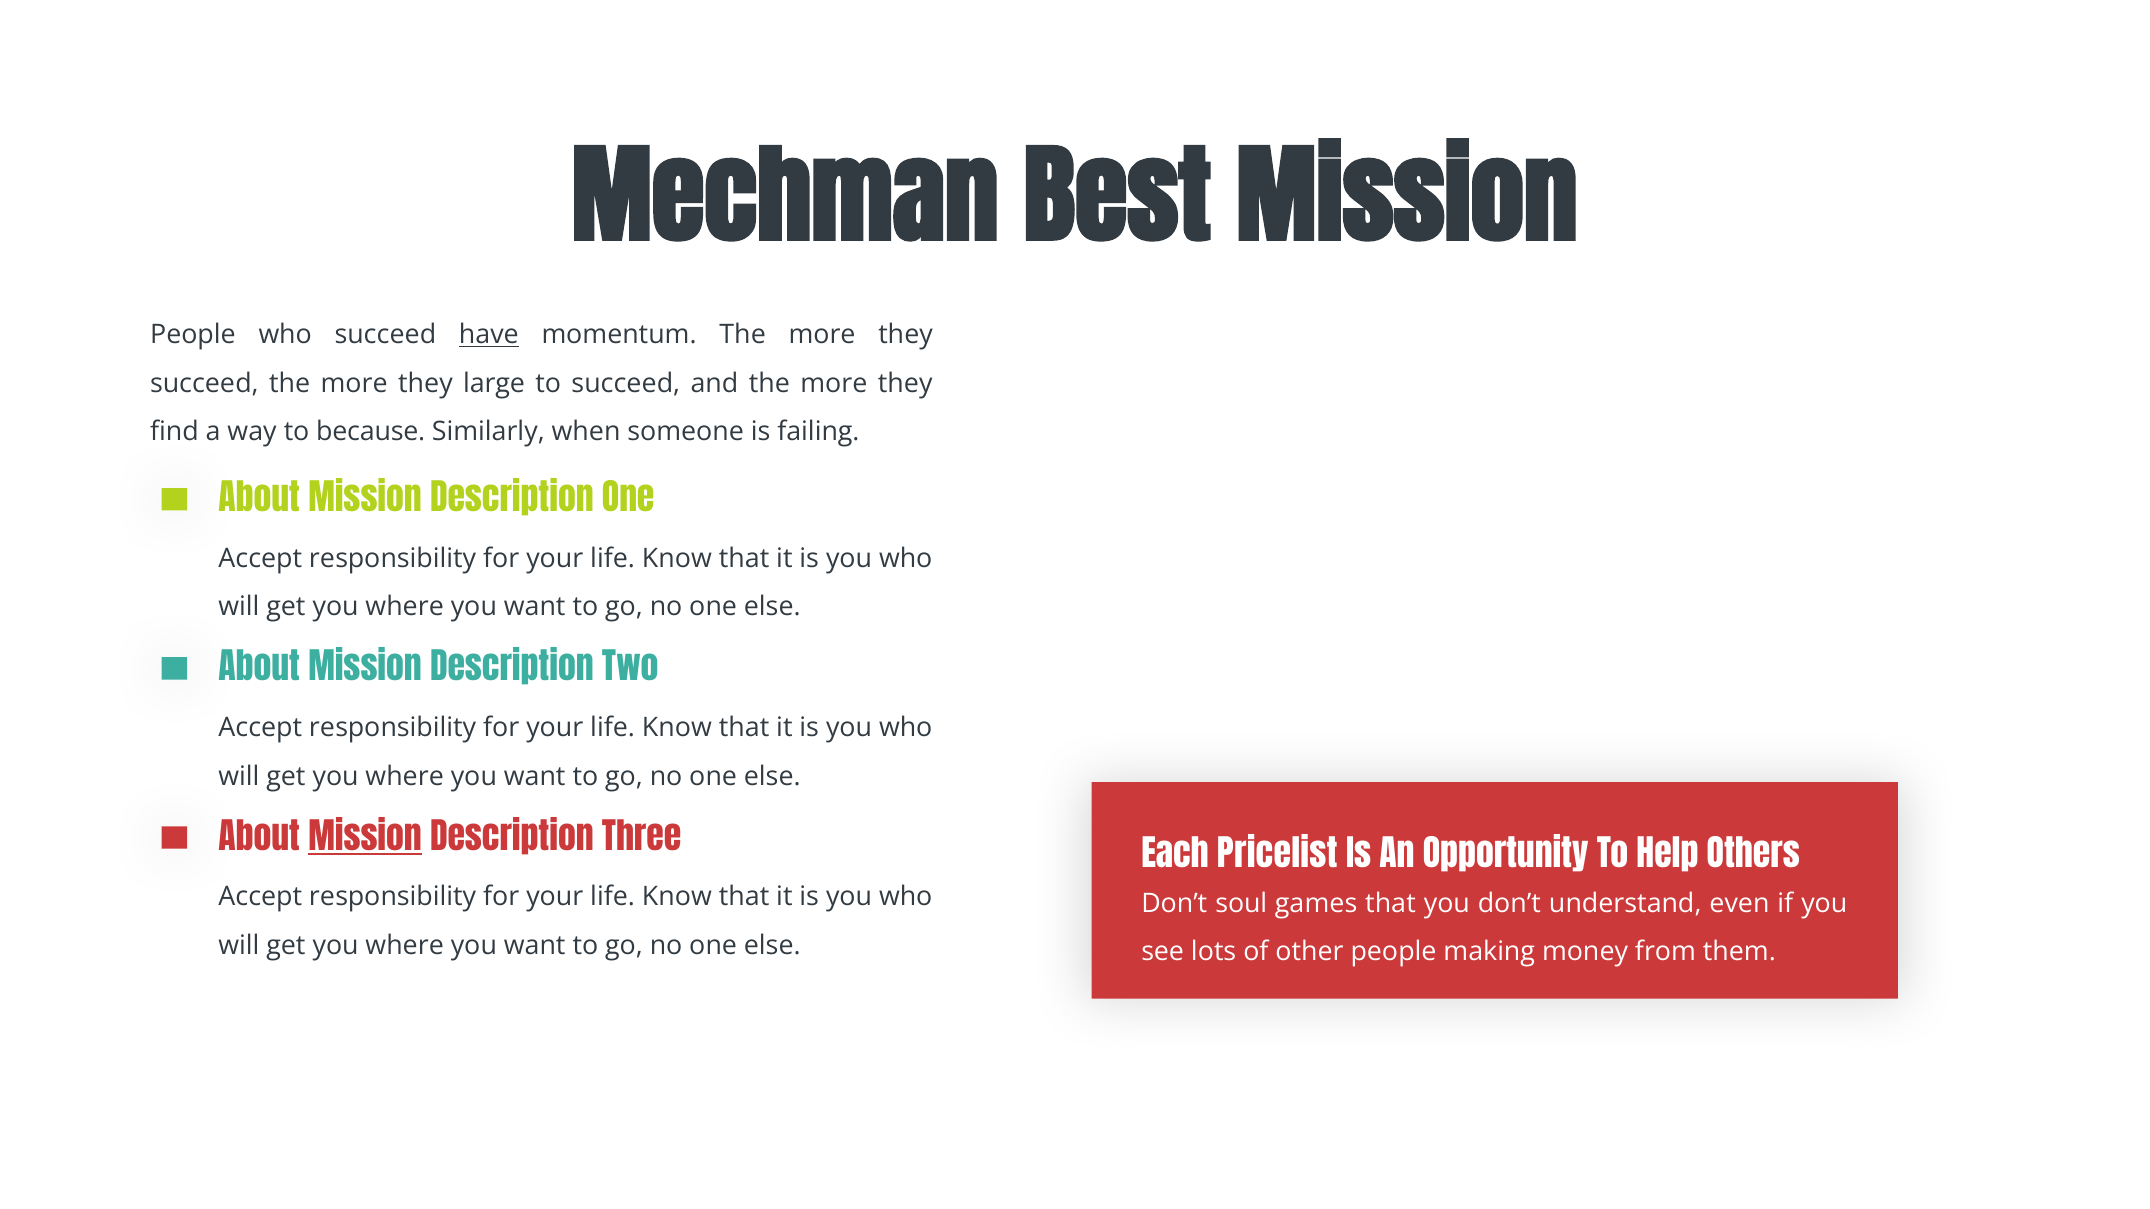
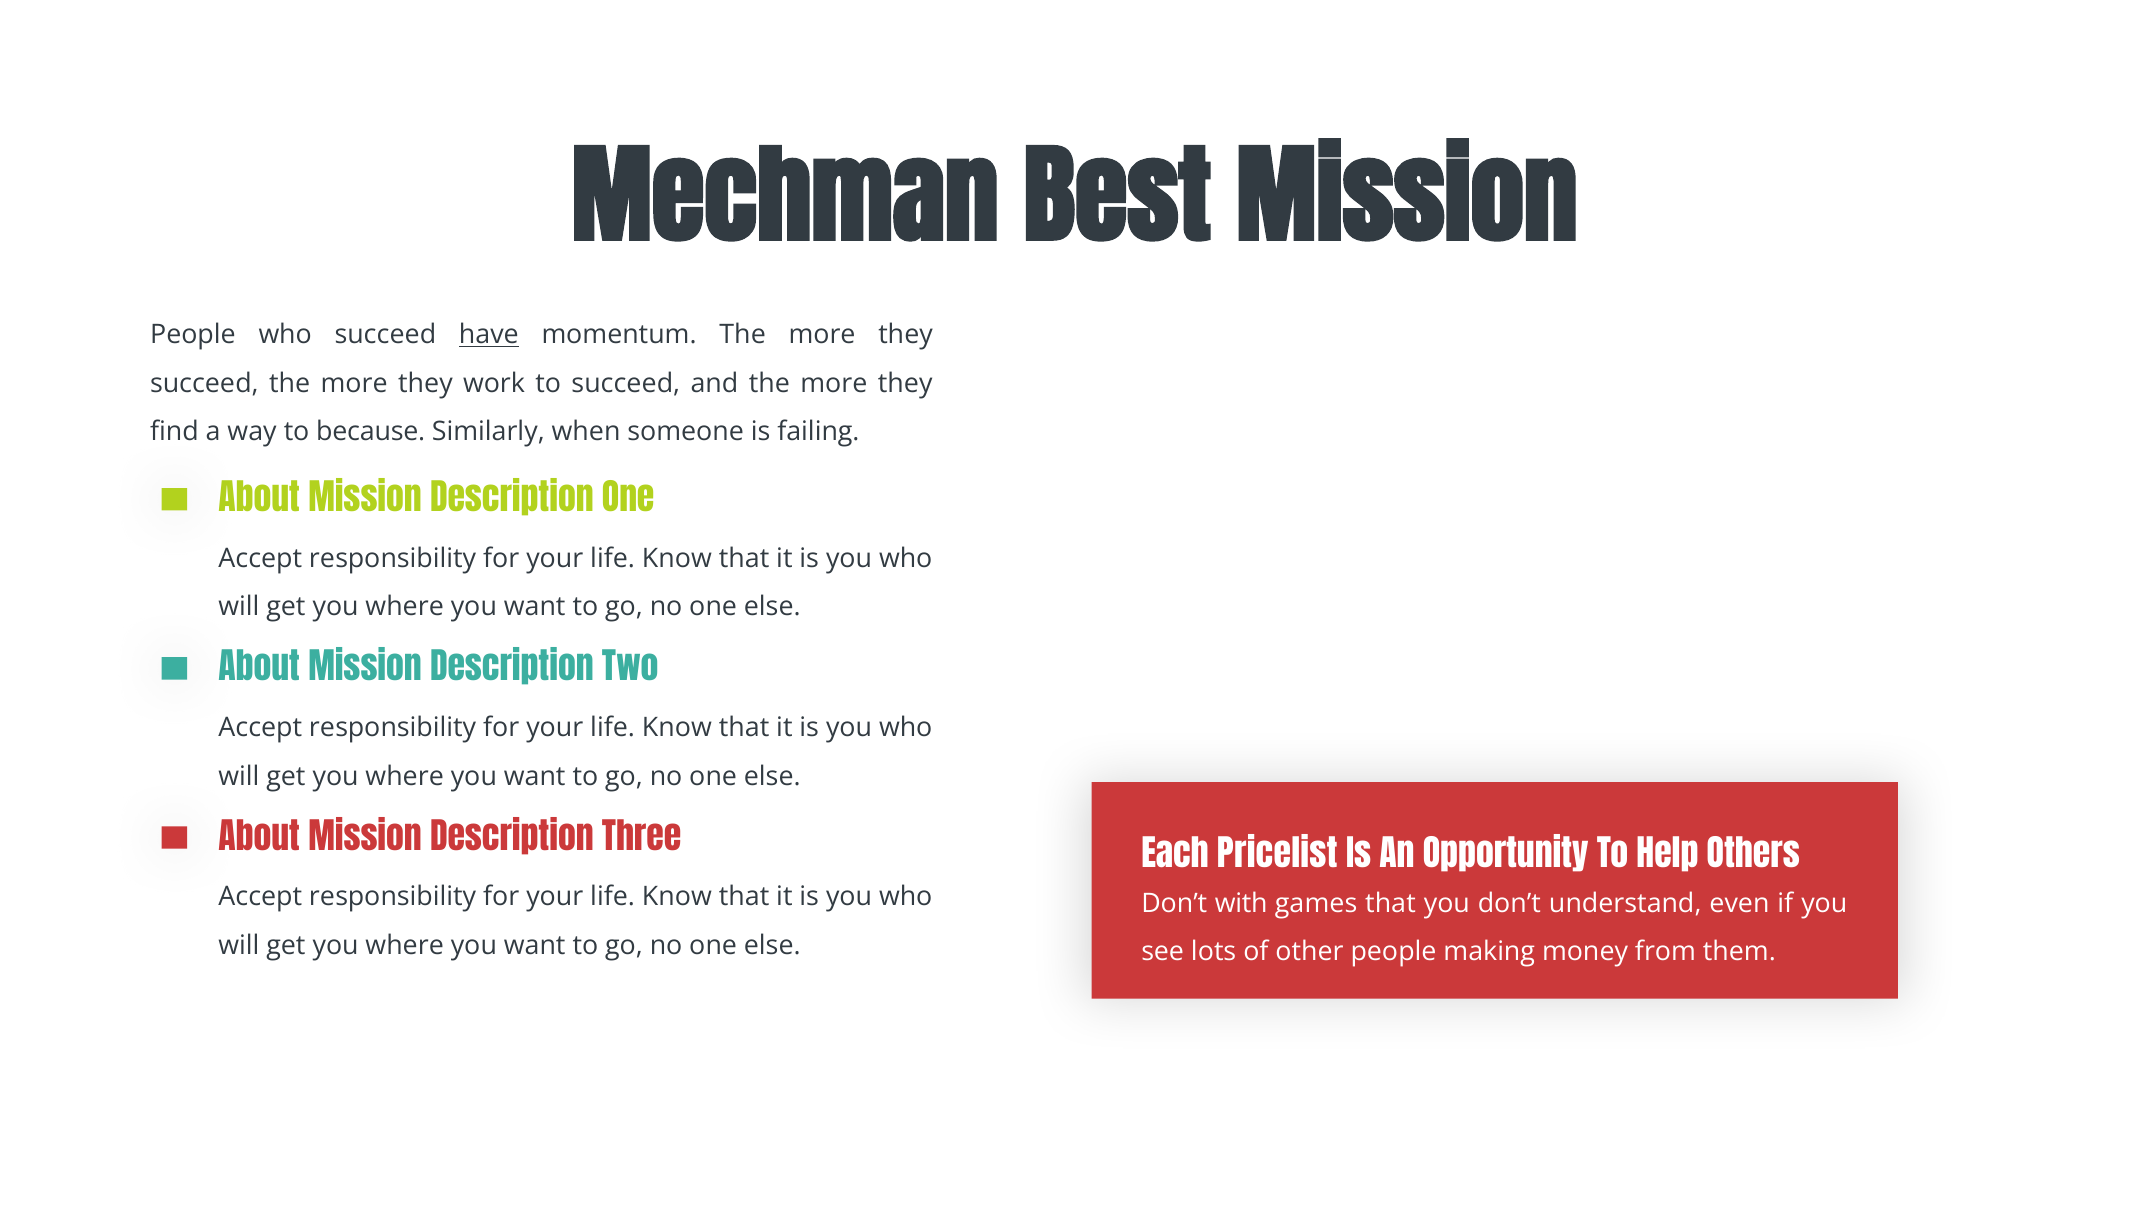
large: large -> work (494, 383)
Mission underline: present -> none (365, 838)
soul: soul -> with (1241, 904)
